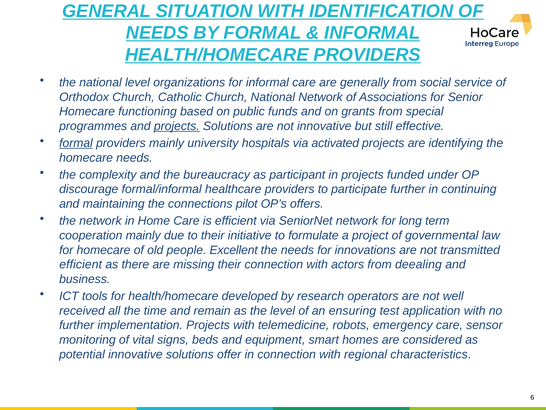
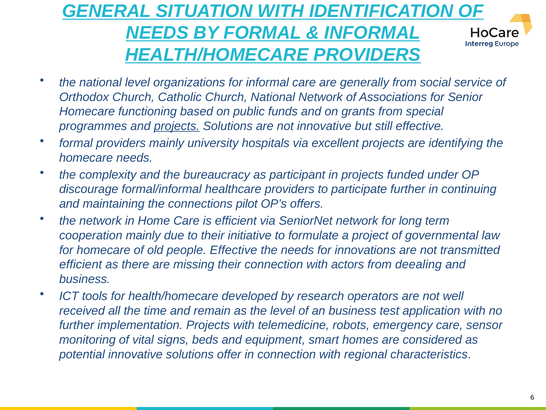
formal underline: present -> none (76, 143)
activated: activated -> excellent (335, 143)
people Excellent: Excellent -> Effective (234, 250)
an ensuring: ensuring -> business (353, 310)
